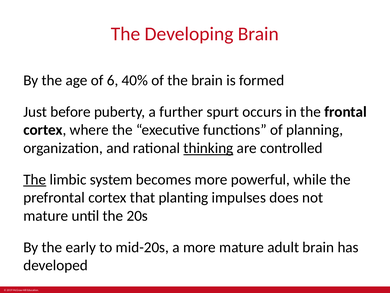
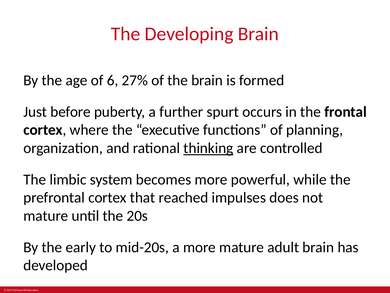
40%: 40% -> 27% (135, 80)
The underline: present -> none (35, 179)
planting: planting -> reached (183, 197)
